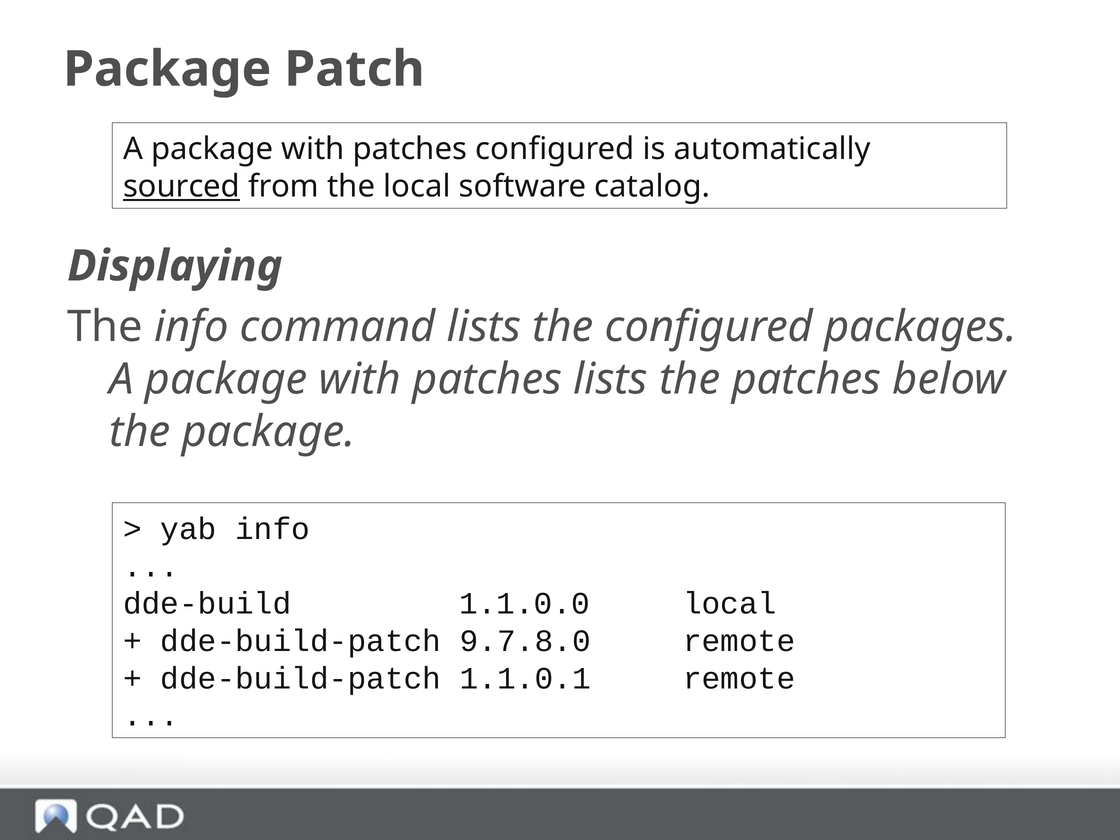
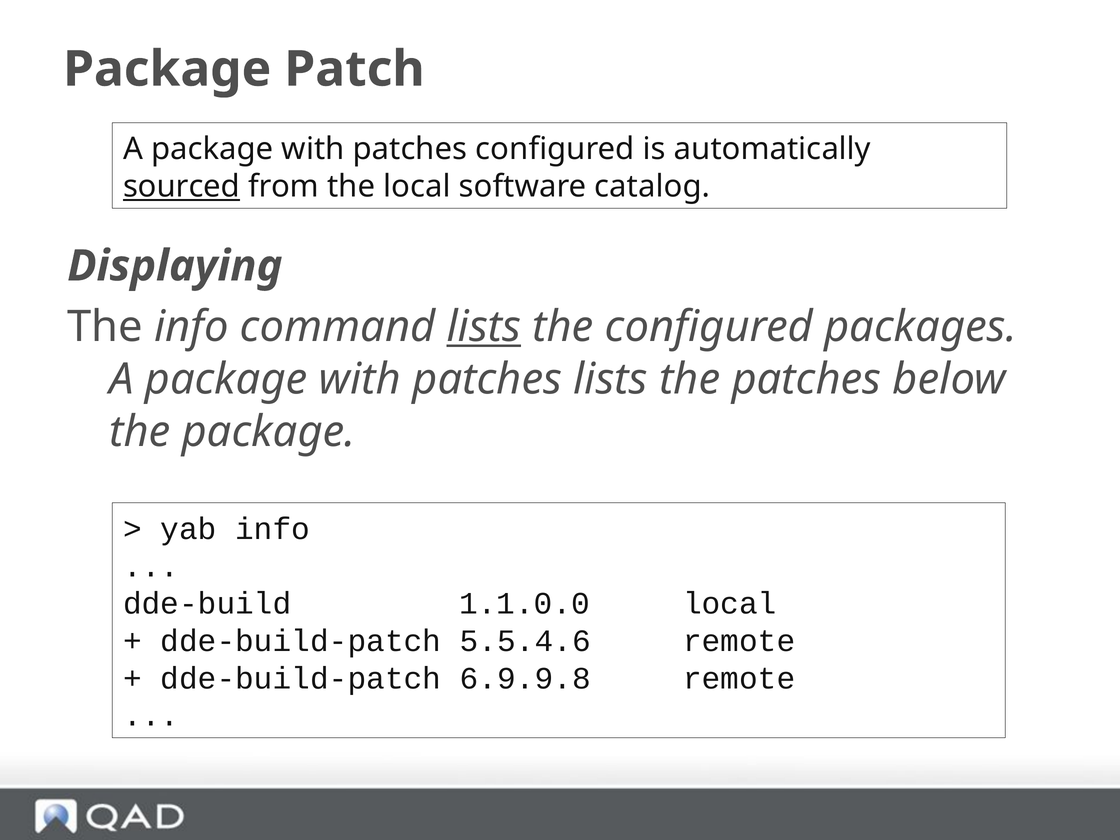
lists underline: none -> present (484, 327)
9.7.8.0: 9.7.8.0 -> 5.5.4.6 (525, 641)
1.1.0.1: 1.1.0.1 -> 6.9.9.8 (525, 678)
